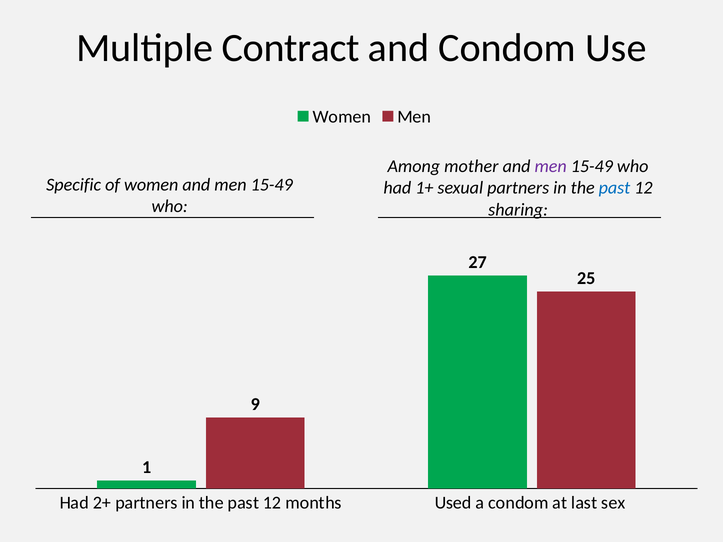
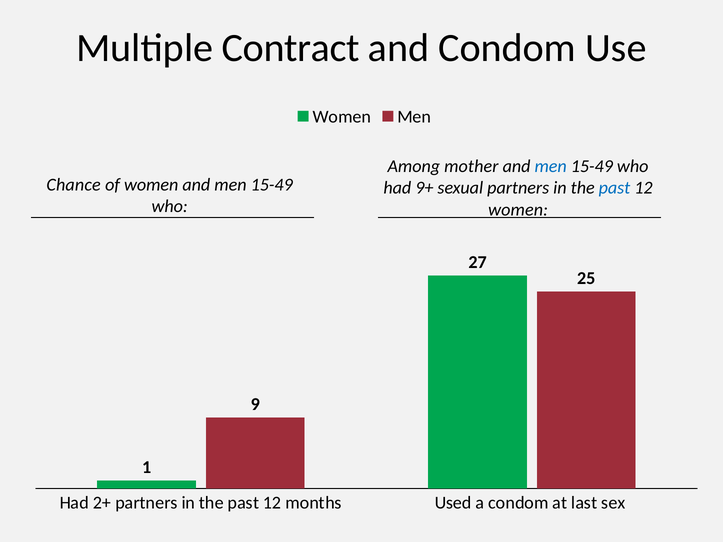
men colour: purple -> blue (551, 166)
Specific: Specific -> Chance (74, 185)
1+: 1+ -> 9+ (424, 188)
sharing: sharing -> women (518, 210)
